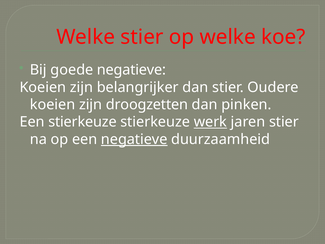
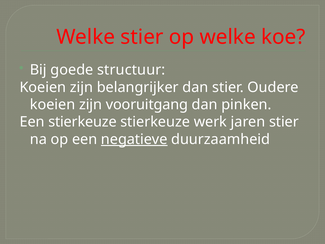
goede negatieve: negatieve -> structuur (131, 70)
droogzetten: droogzetten -> vooruitgang (147, 104)
werk underline: present -> none (210, 122)
